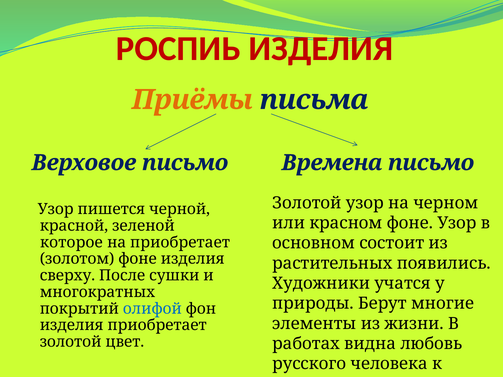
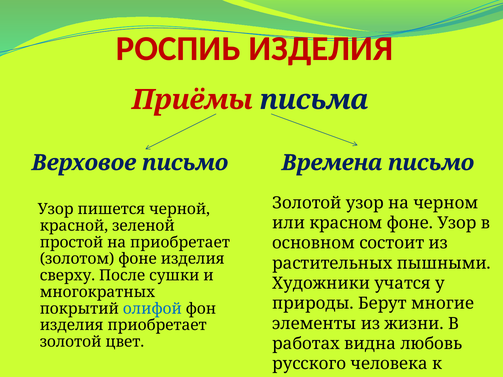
Приёмы colour: orange -> red (192, 100)
которое: которое -> простой (71, 242)
появились: появились -> пышными (444, 263)
